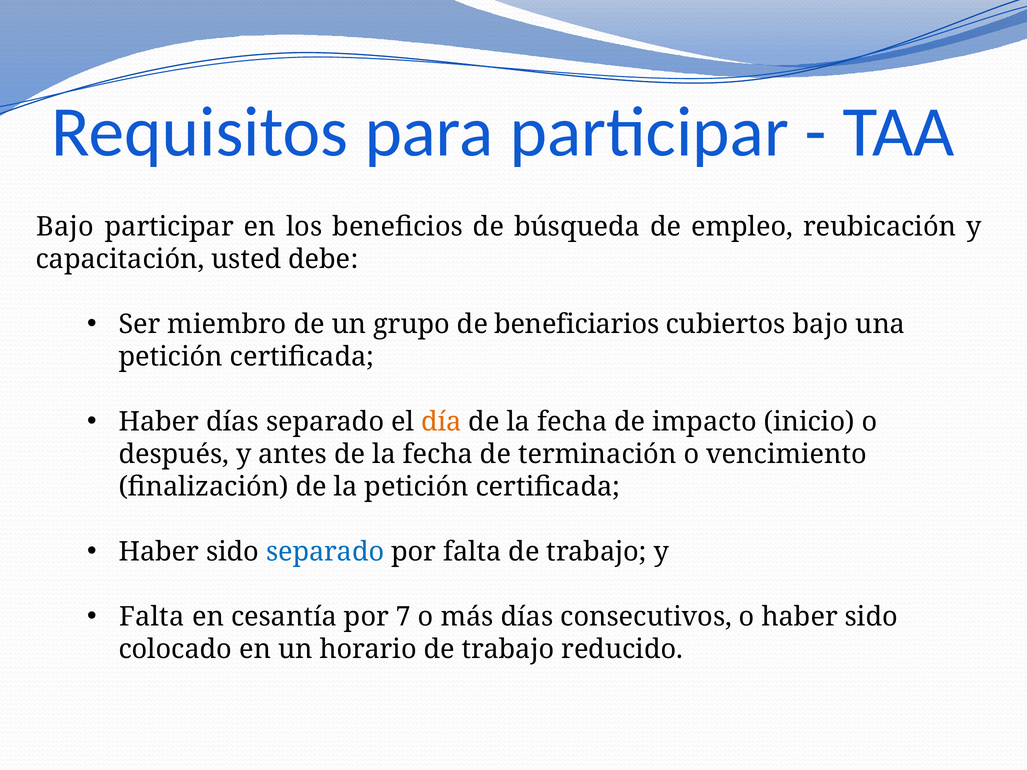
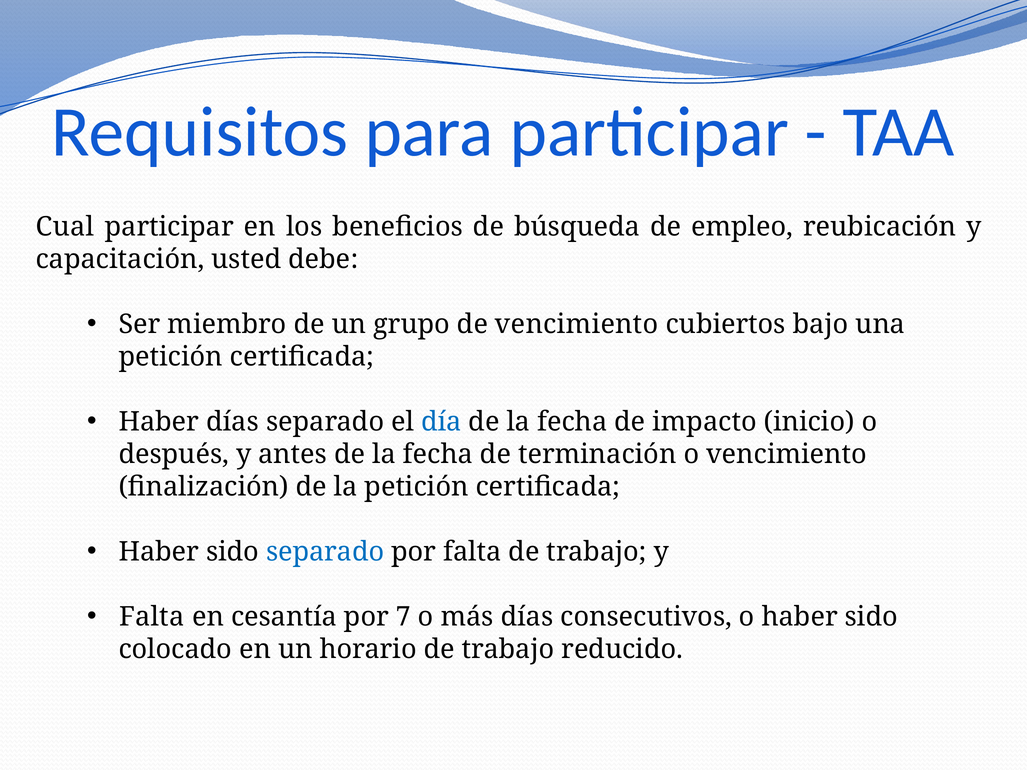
Bajo: Bajo -> Cual (65, 227)
de beneficiarios: beneficiarios -> vencimiento (577, 324)
día colour: orange -> blue (441, 422)
